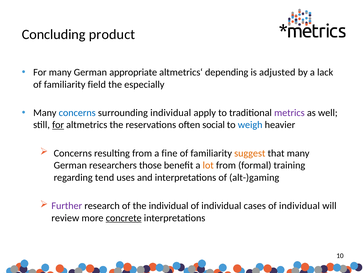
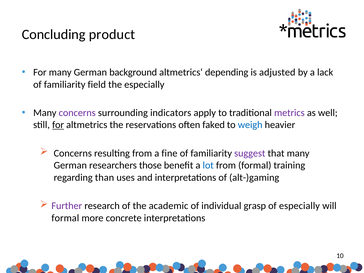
appropriate: appropriate -> background (133, 72)
concerns colour: blue -> purple (77, 113)
surrounding individual: individual -> indicators (171, 113)
social: social -> faked (214, 125)
suggest colour: orange -> purple (250, 153)
lot colour: orange -> blue (208, 165)
tend: tend -> than (105, 177)
the individual: individual -> academic (169, 206)
cases: cases -> grasp (255, 206)
individual: individual -> especially (299, 206)
review: review -> formal (65, 218)
concrete underline: present -> none (124, 218)
